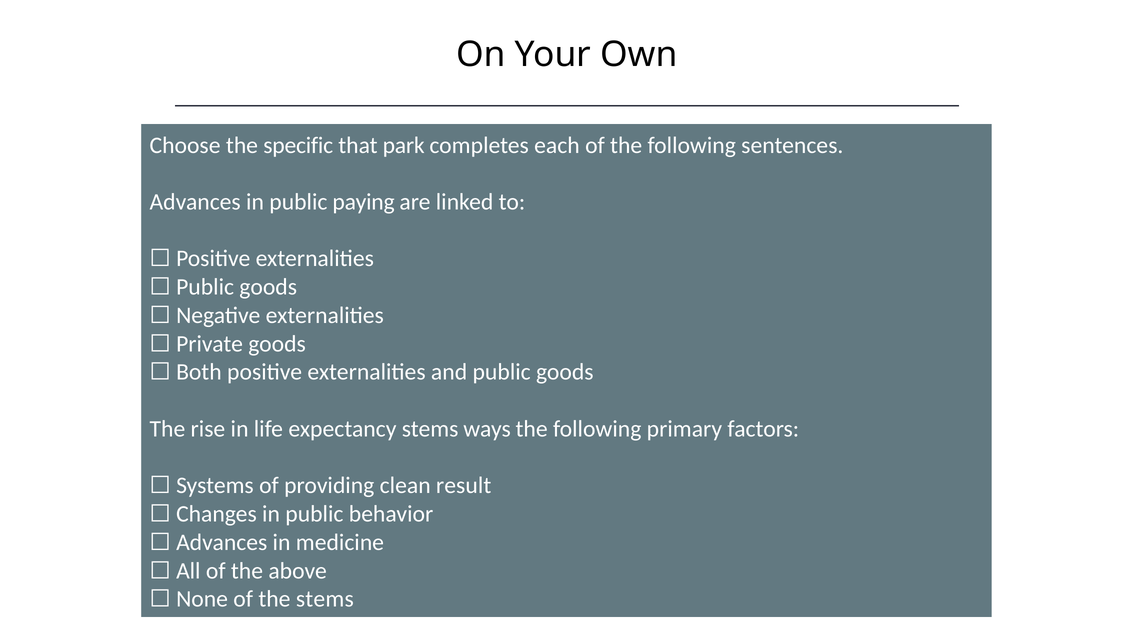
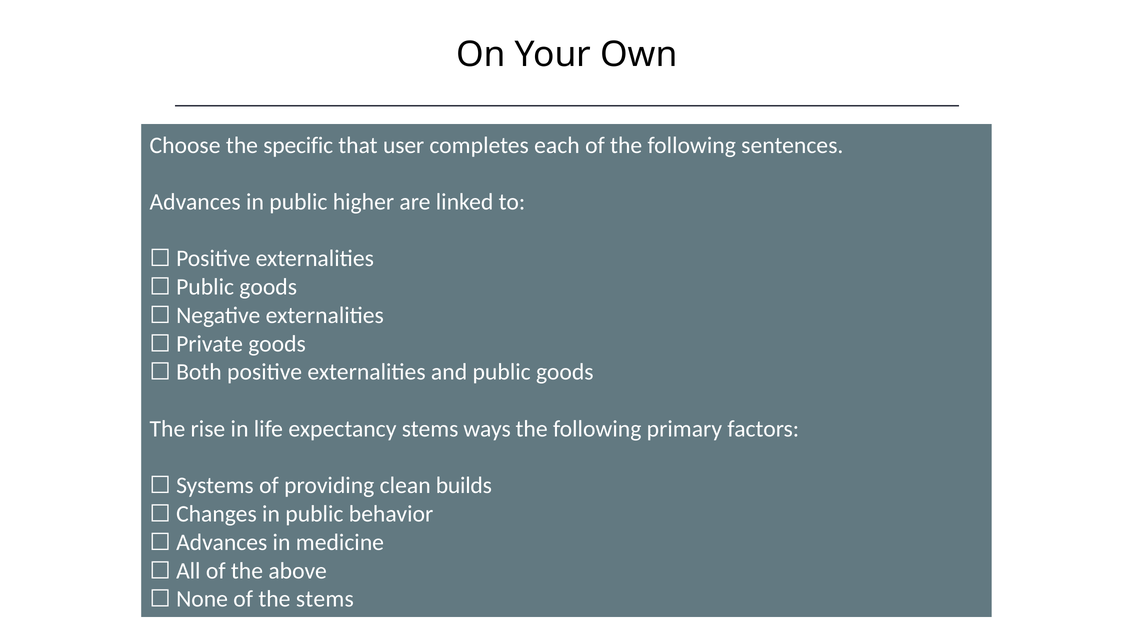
park: park -> user (404, 145)
paying: paying -> higher (363, 202)
result: result -> builds (464, 486)
